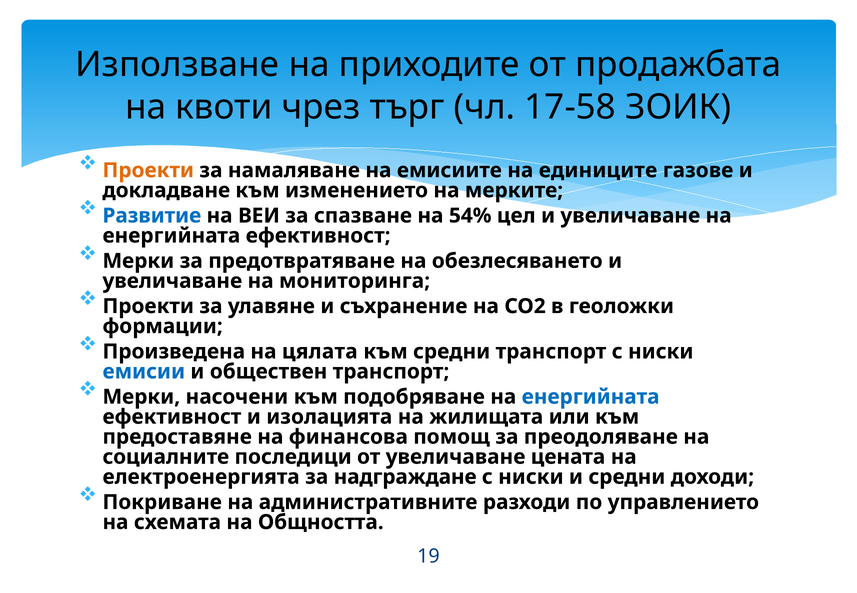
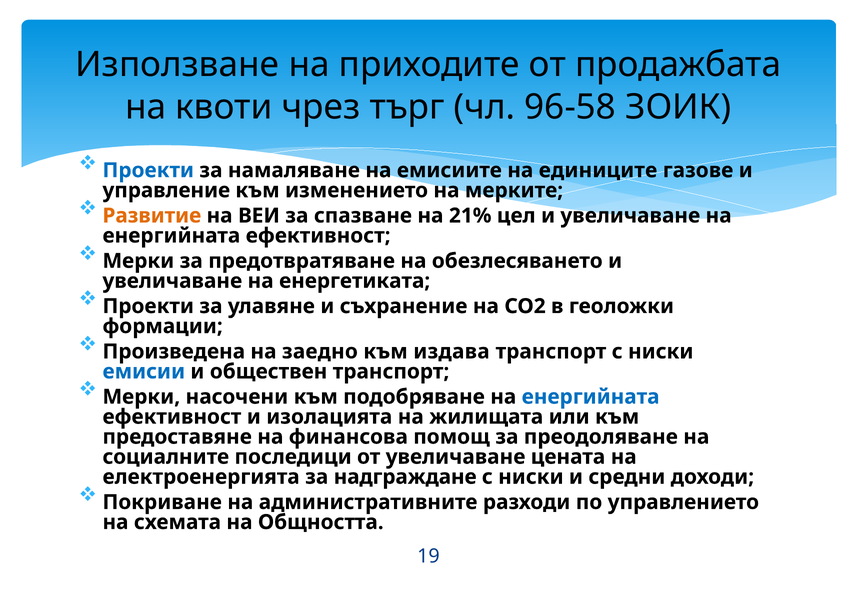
17-58: 17-58 -> 96-58 (570, 107)
Проекти colour: orange -> blue (148, 170)
докладване: докладване -> управление (166, 190)
Развитие colour: blue -> orange (152, 216)
54%: 54% -> 21% (470, 216)
мониторинга: мониторинга -> енергетиката (355, 281)
цялата: цялата -> заедно (320, 352)
към средни: средни -> издава (451, 352)
